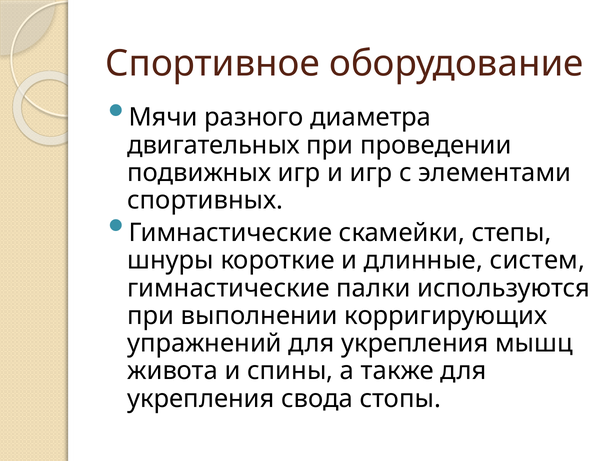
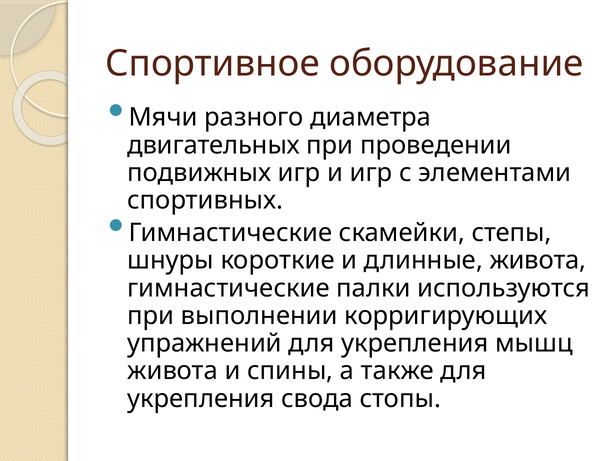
длинные систем: систем -> живота (538, 261)
